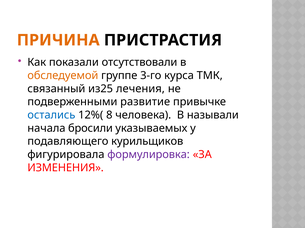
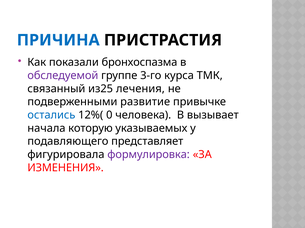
ПРИЧИНА colour: orange -> blue (58, 40)
отсутствовали: отсутствовали -> бронхоспазма (139, 63)
обследуемой colour: orange -> purple (63, 76)
8: 8 -> 0 (109, 115)
называли: называли -> вызывает (213, 115)
бросили: бросили -> которую (90, 129)
курильщиков: курильщиков -> представляет (147, 142)
